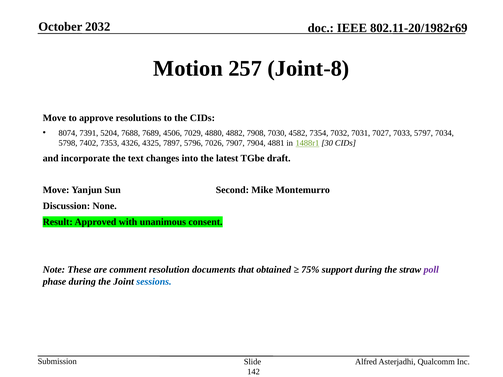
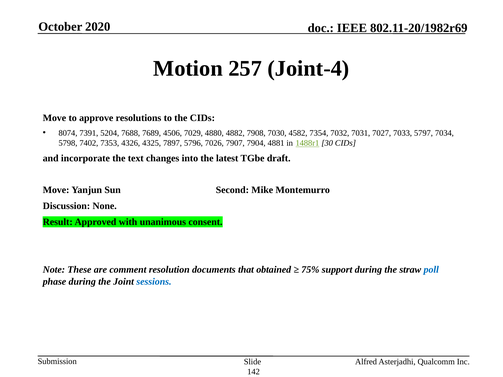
2032: 2032 -> 2020 (98, 27)
Joint-8: Joint-8 -> Joint-4 (308, 69)
poll colour: purple -> blue (431, 270)
